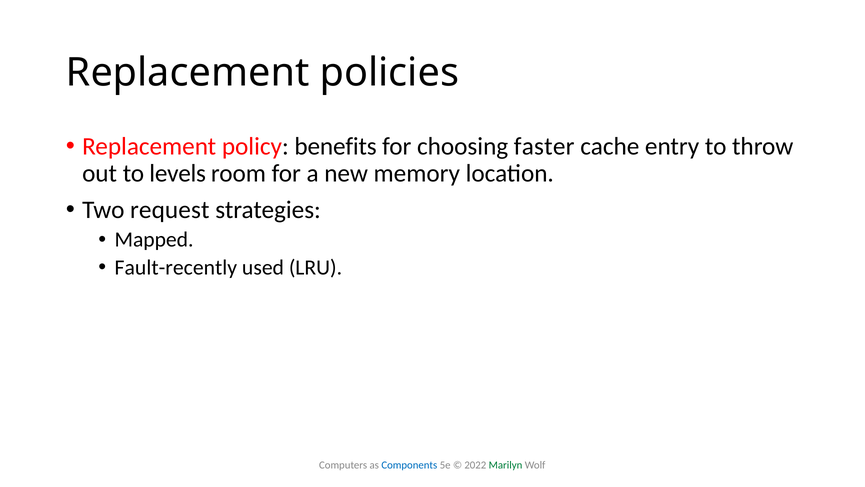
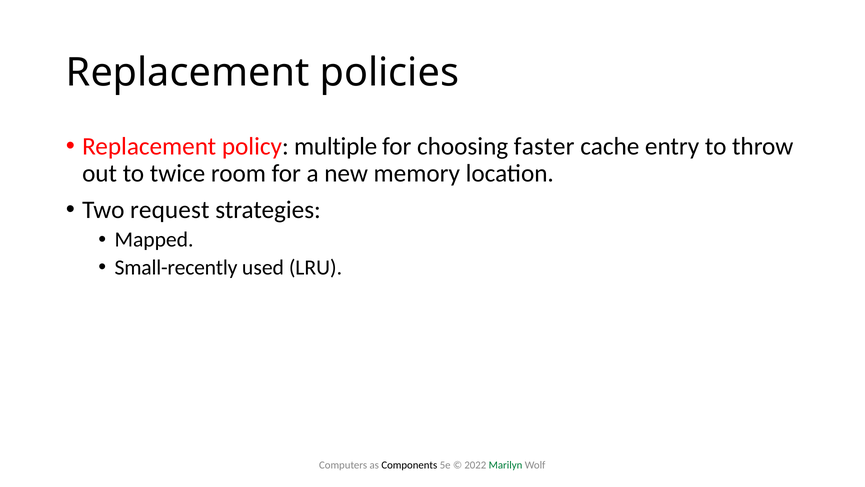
benefits: benefits -> multiple (336, 146)
levels: levels -> twice (178, 173)
Fault-recently: Fault-recently -> Small-recently (176, 267)
Components colour: blue -> black (409, 465)
